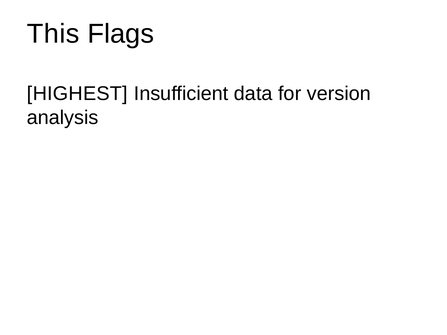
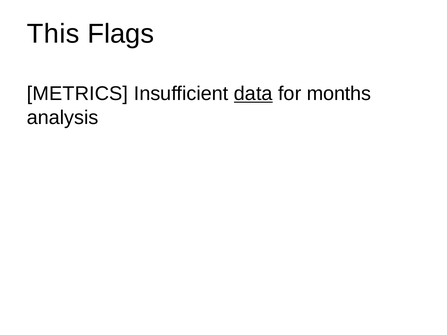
HIGHEST: HIGHEST -> METRICS (77, 94)
data underline: none -> present (253, 94)
version: version -> months (339, 94)
